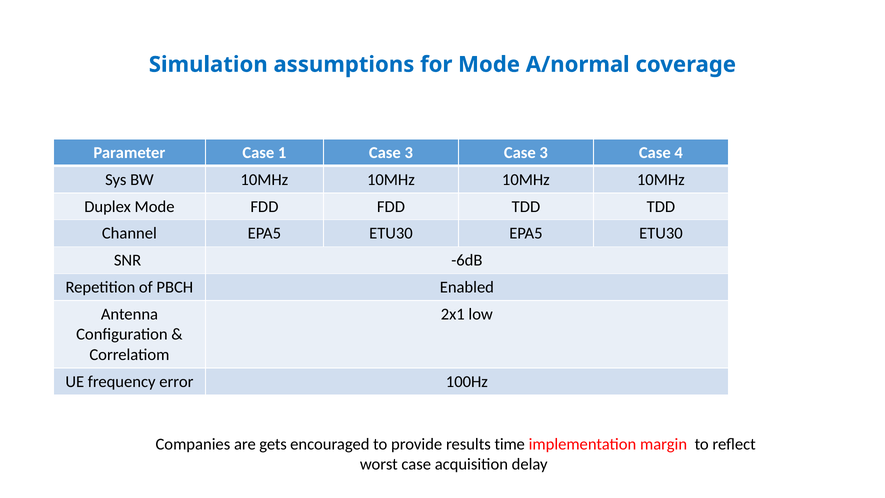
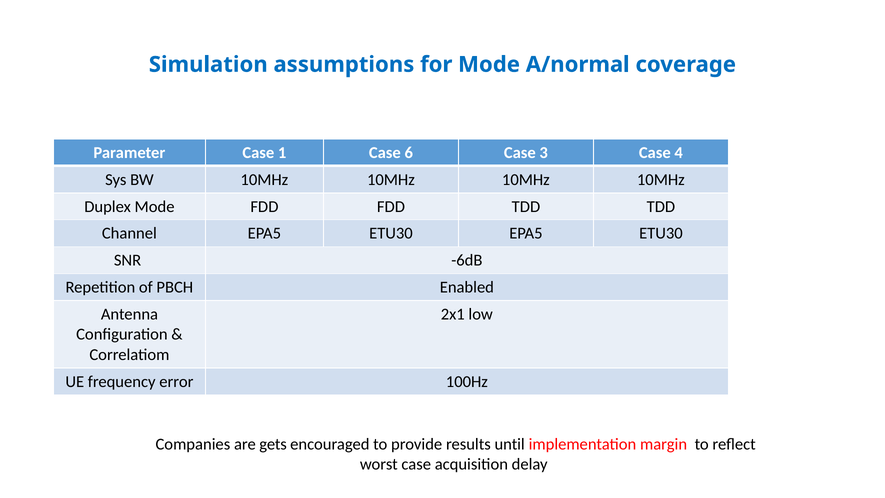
1 Case 3: 3 -> 6 (409, 153)
time: time -> until (510, 444)
